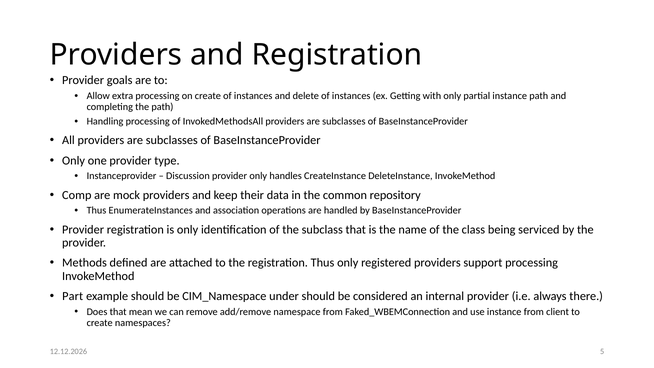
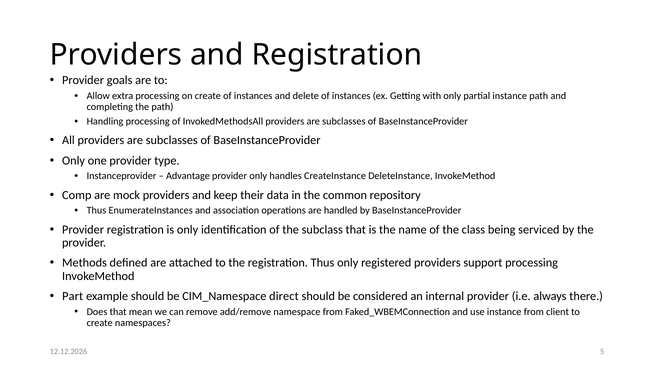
Discussion: Discussion -> Advantage (188, 176)
under: under -> direct (284, 296)
